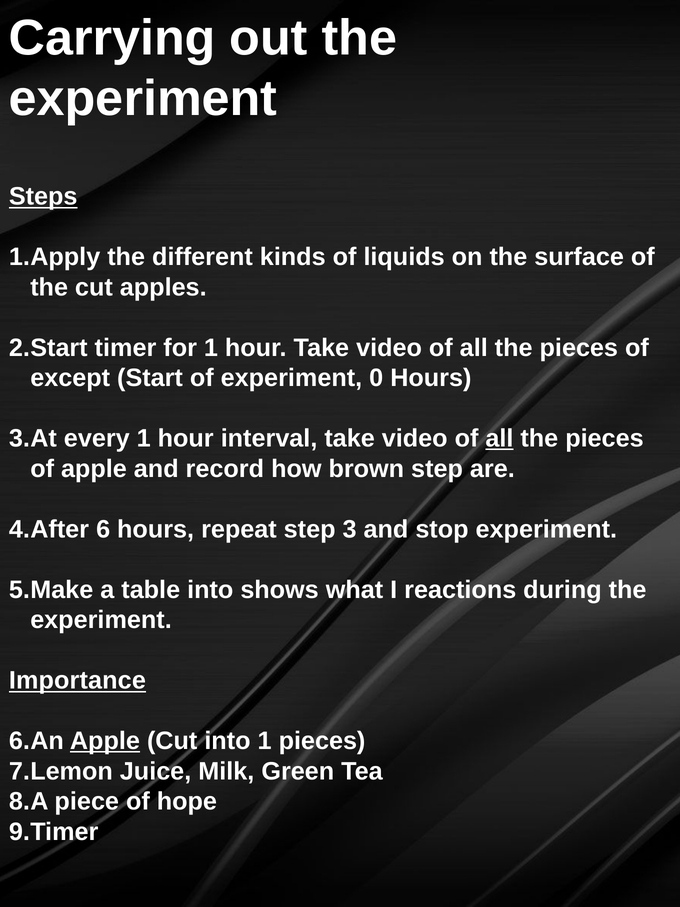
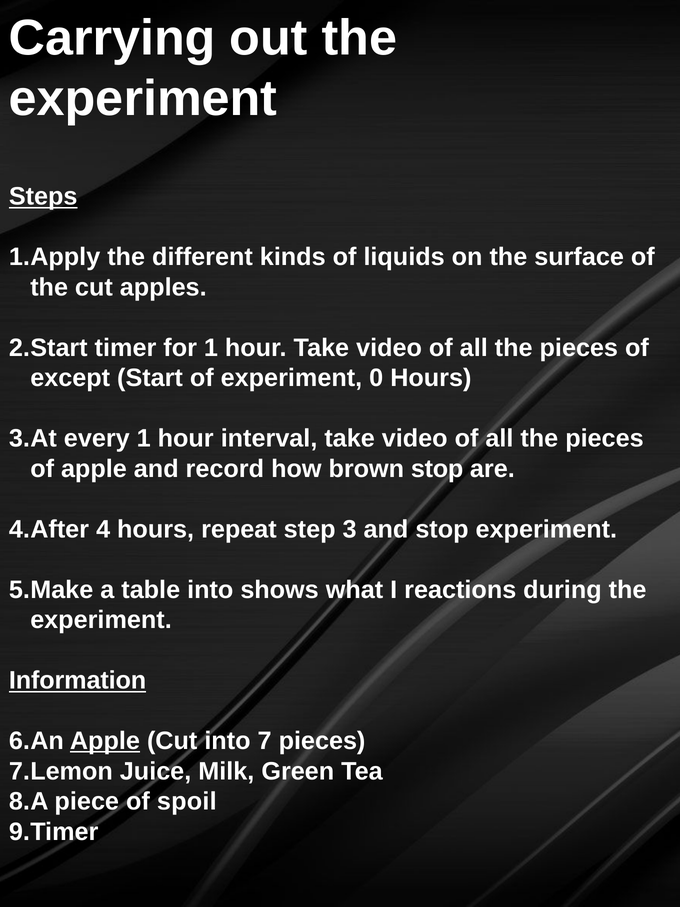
all underline: present -> none (499, 438)
brown step: step -> stop (437, 469)
6: 6 -> 4 (103, 529)
Importance: Importance -> Information (78, 680)
into 1: 1 -> 7 (265, 741)
hope: hope -> spoil (187, 801)
